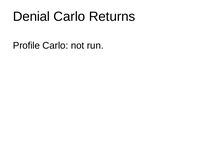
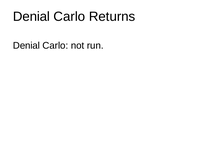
Profile: Profile -> Denial (26, 46)
